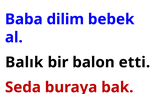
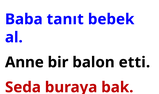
dilim: dilim -> tanıt (65, 19)
Balık: Balık -> Anne (24, 62)
